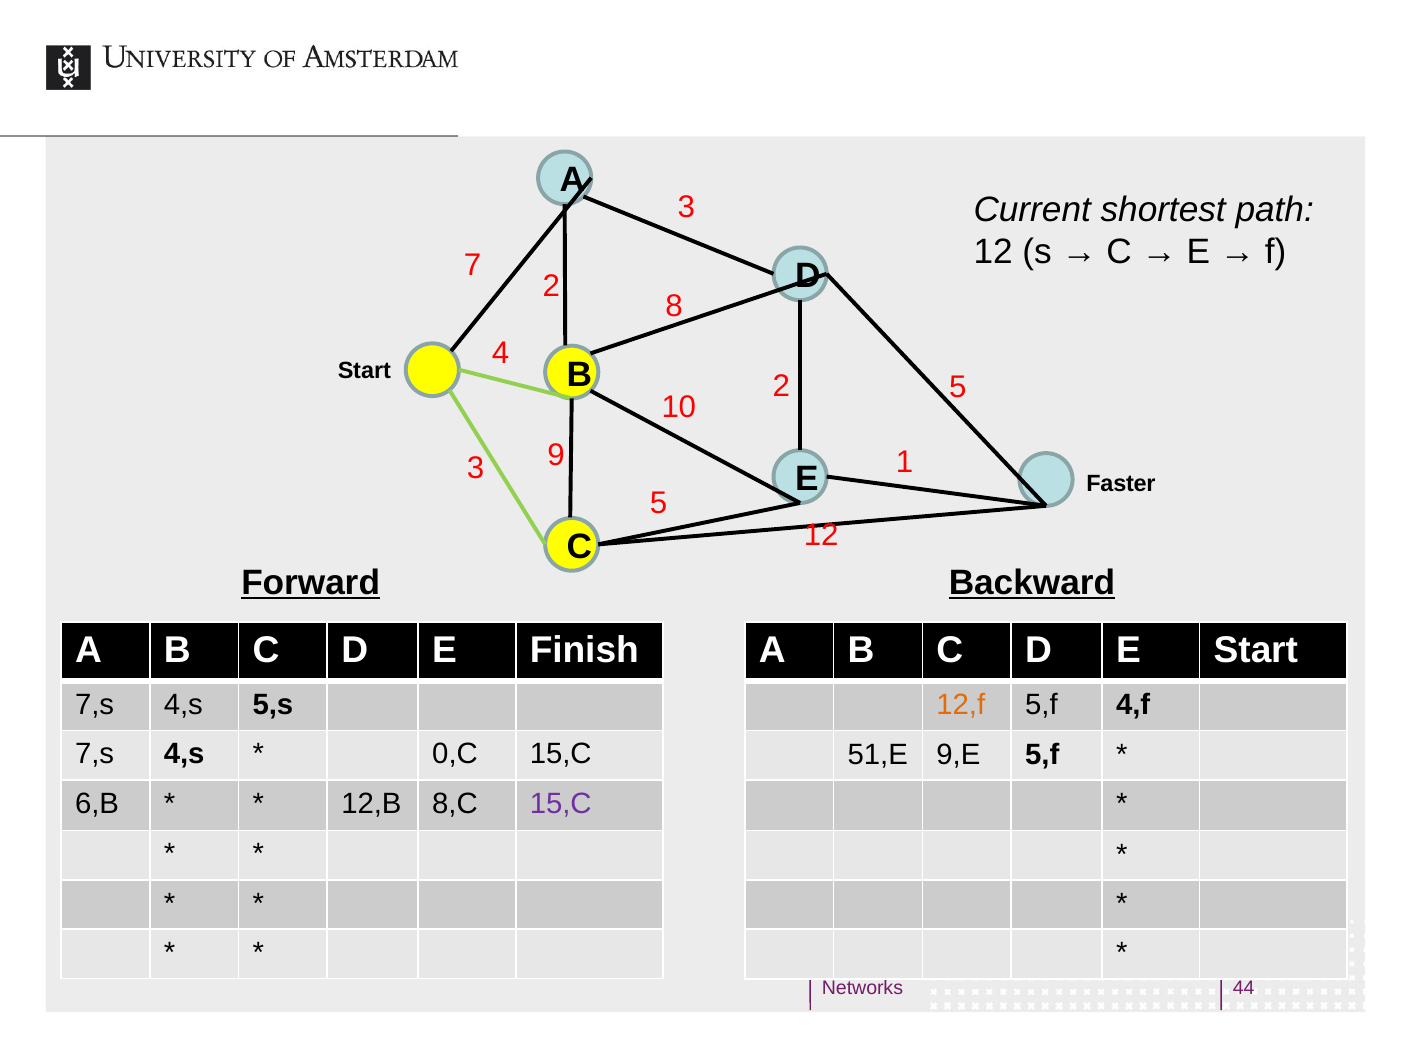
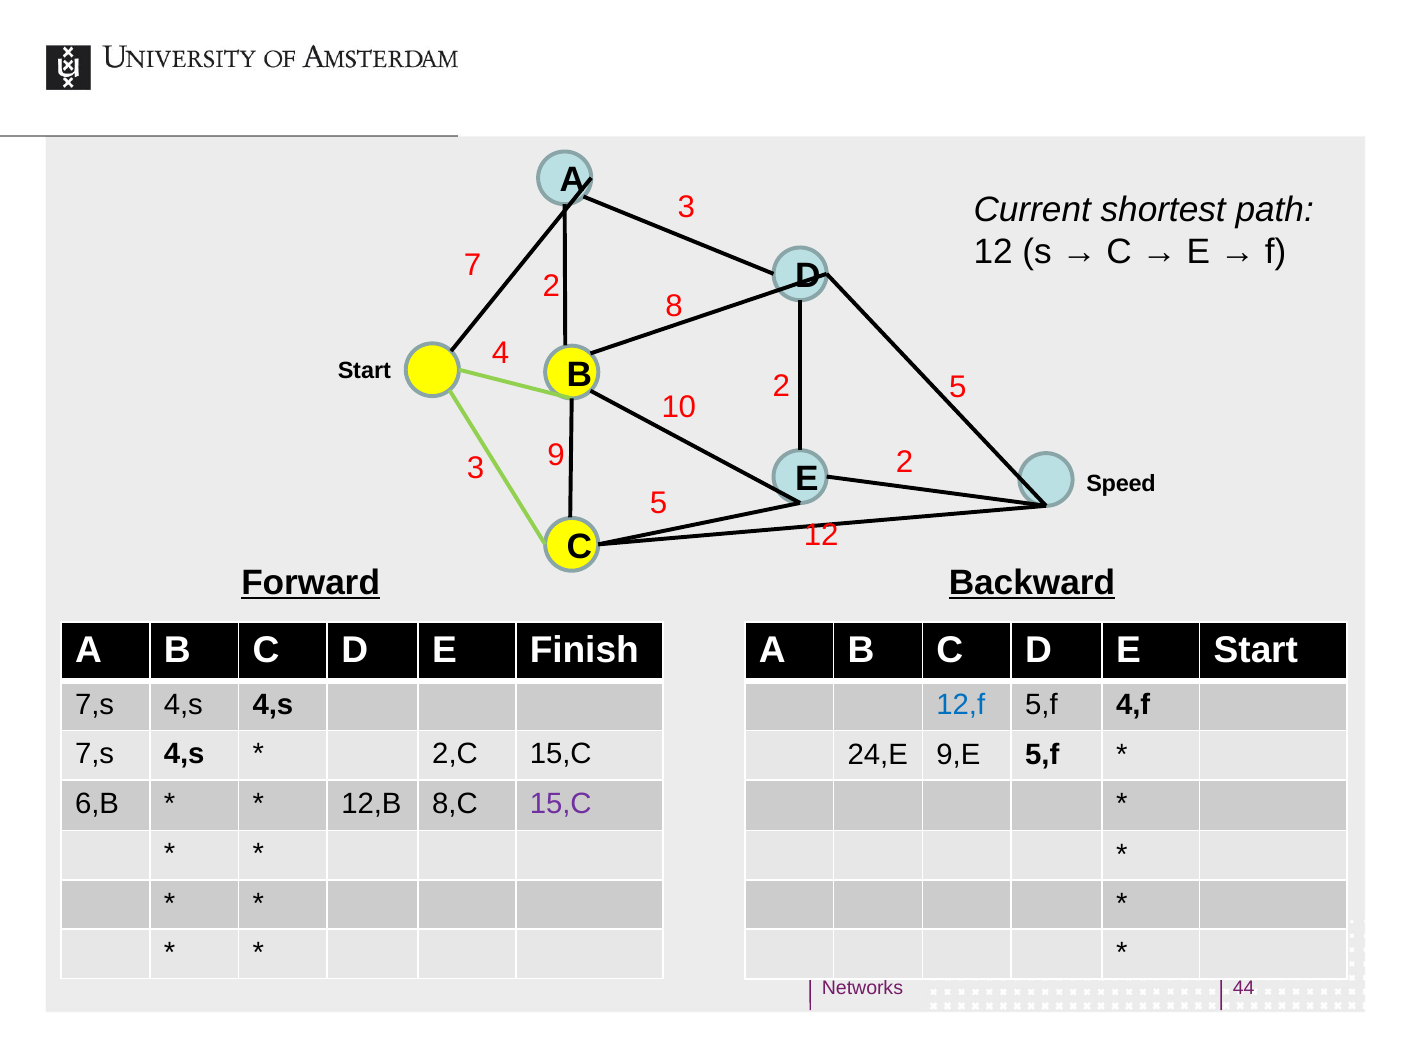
9 1: 1 -> 2 (904, 462)
Faster: Faster -> Speed (1121, 484)
4,s 5,s: 5,s -> 4,s (273, 705)
12,f colour: orange -> blue (961, 705)
0,C: 0,C -> 2,C (455, 754)
51,E: 51,E -> 24,E (878, 754)
